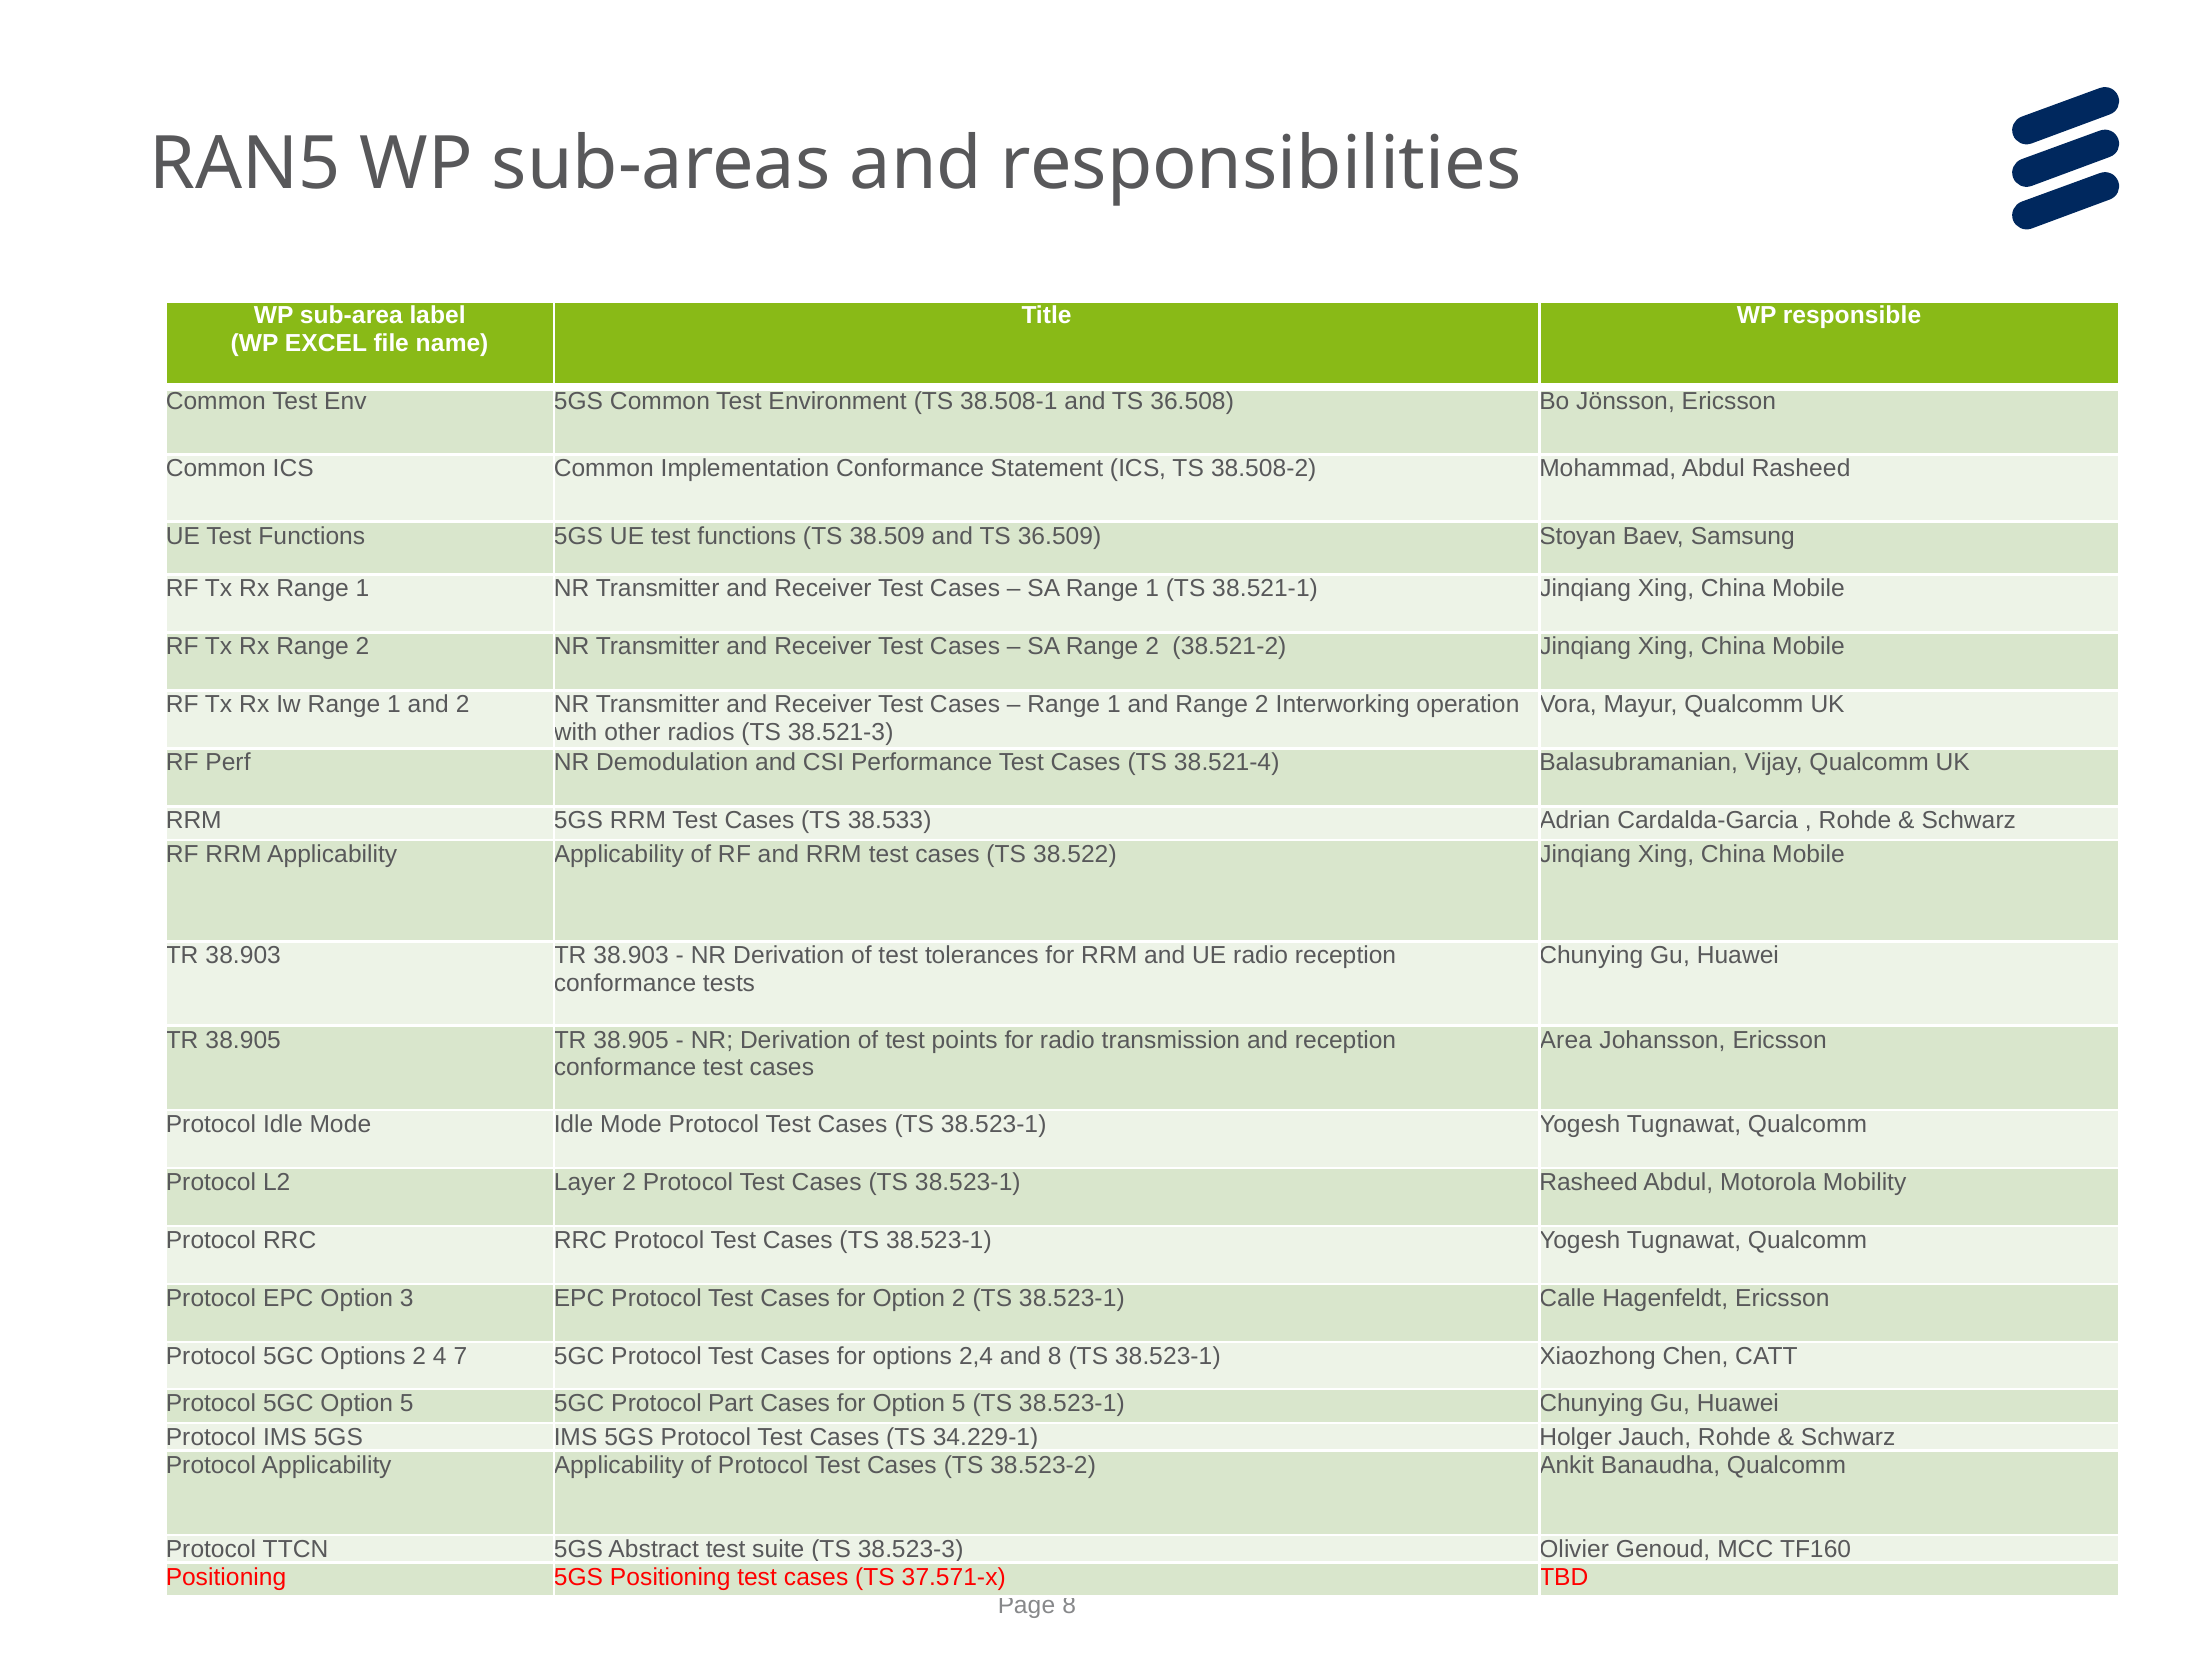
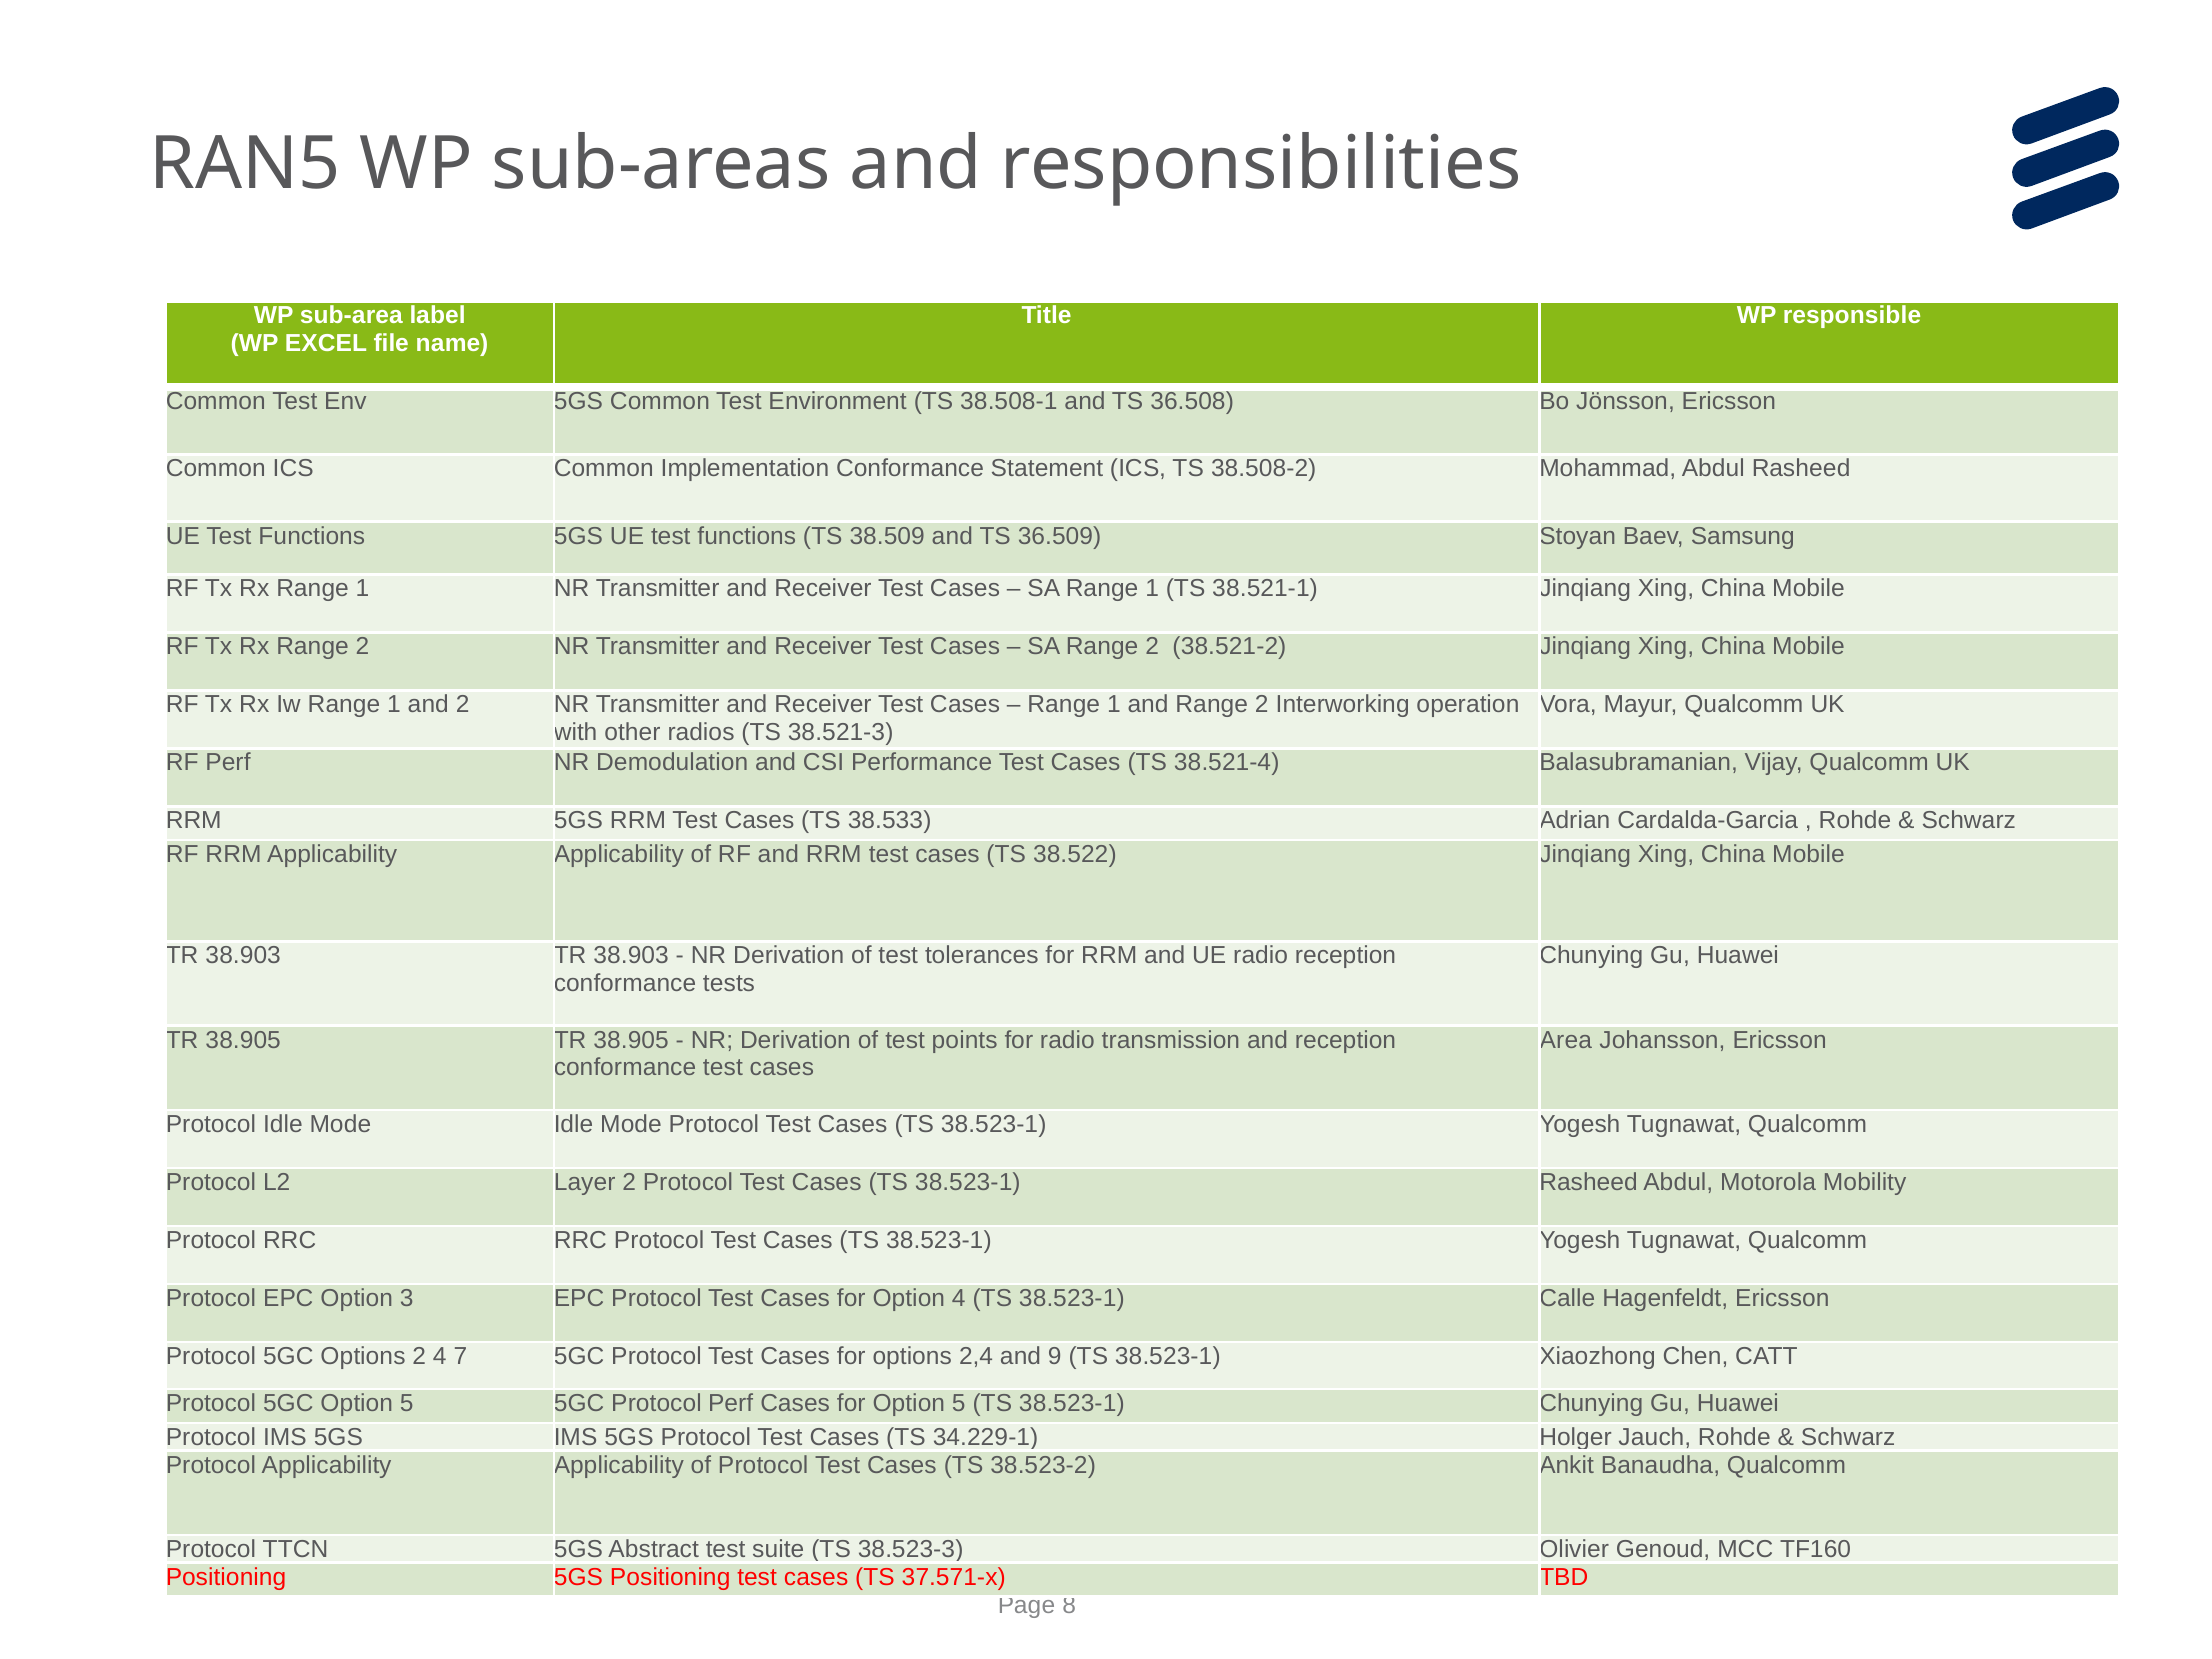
Option 2: 2 -> 4 (959, 1298)
and 8: 8 -> 9 (1055, 1356)
Protocol Part: Part -> Perf (731, 1403)
